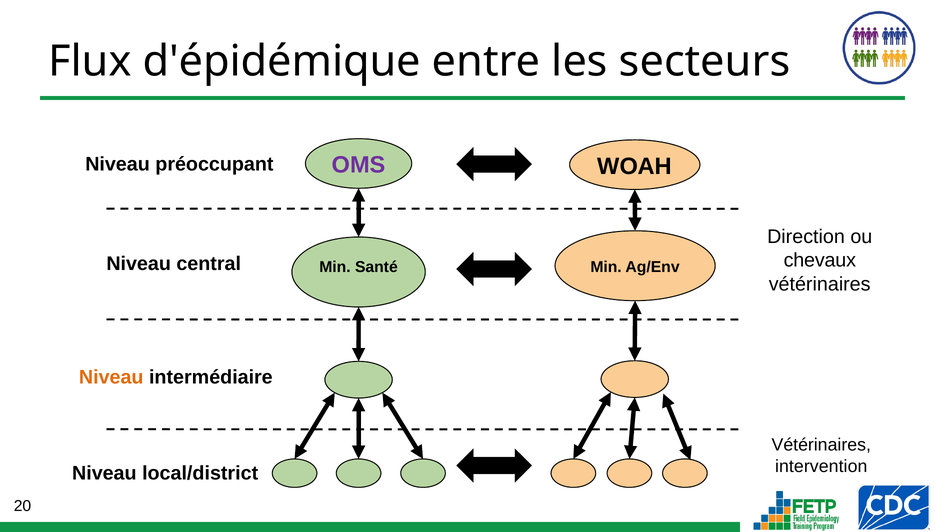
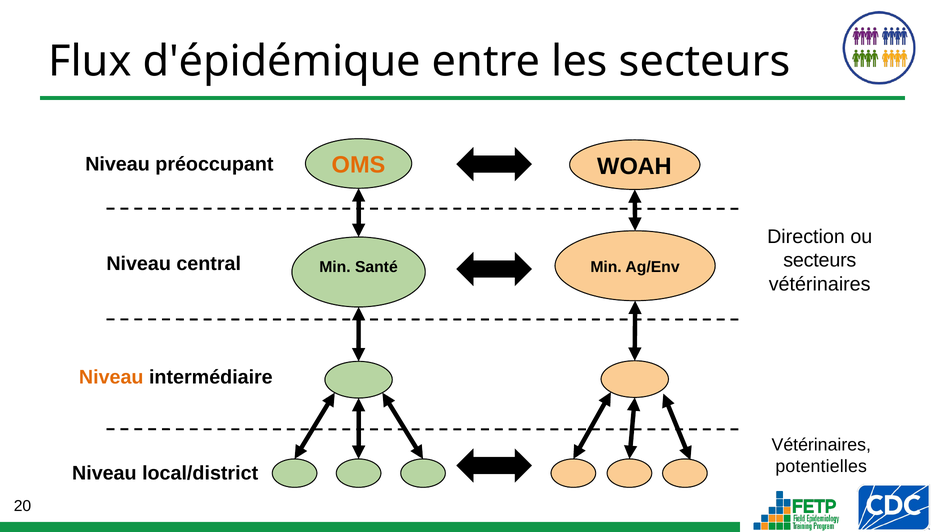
OMS colour: purple -> orange (359, 165)
chevaux: chevaux -> secteurs (820, 260)
intervention: intervention -> potentielles (821, 466)
